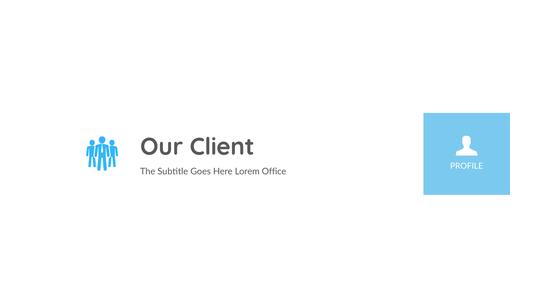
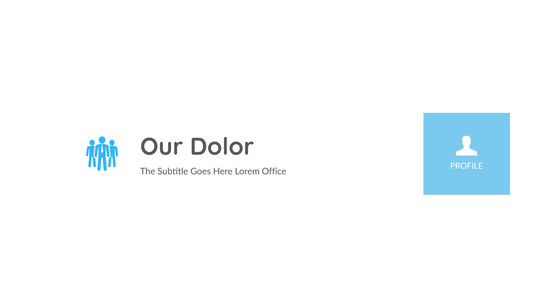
Client: Client -> Dolor (222, 147)
